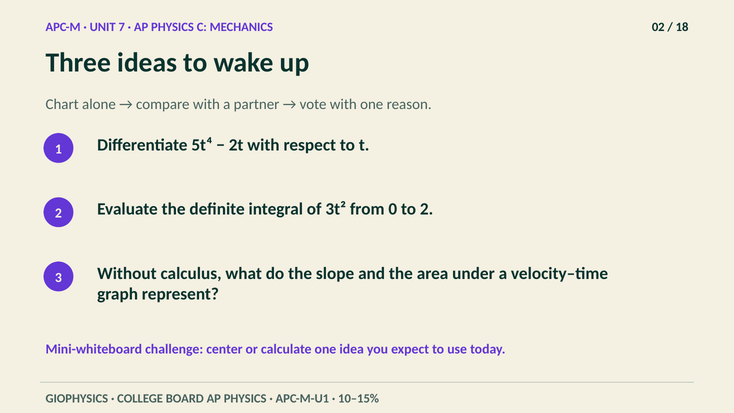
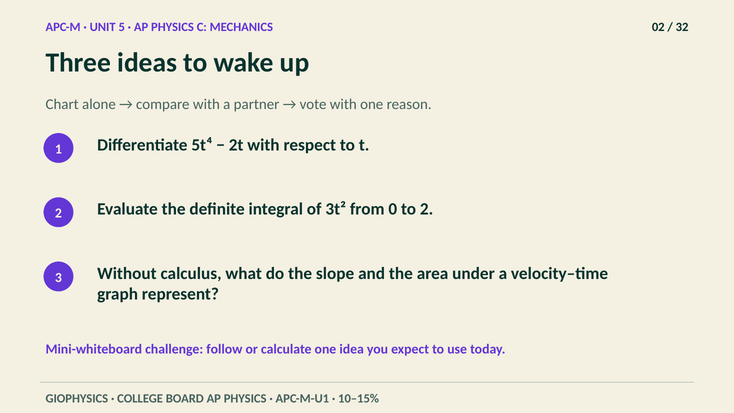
7: 7 -> 5 (122, 27)
18: 18 -> 32 (682, 27)
center: center -> follow (224, 349)
